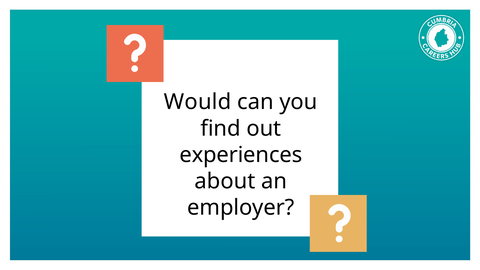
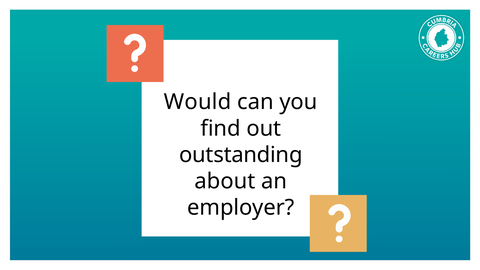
experiences: experiences -> outstanding (241, 155)
